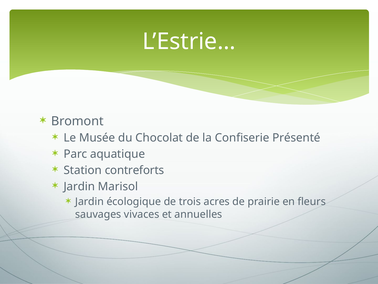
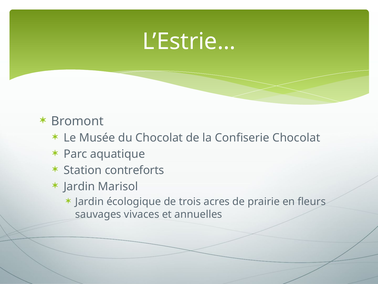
Confiserie Présenté: Présenté -> Chocolat (296, 138)
